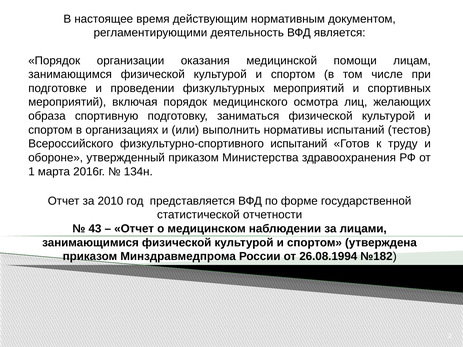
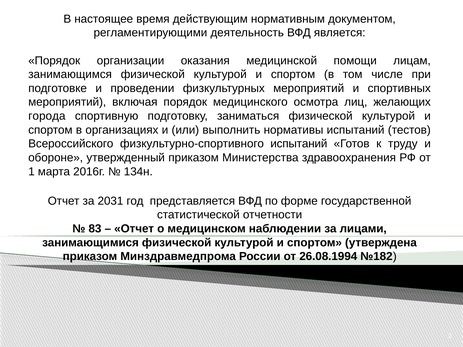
образа: образа -> города (47, 116)
2010: 2010 -> 2031 (110, 201)
43: 43 -> 83 (95, 229)
